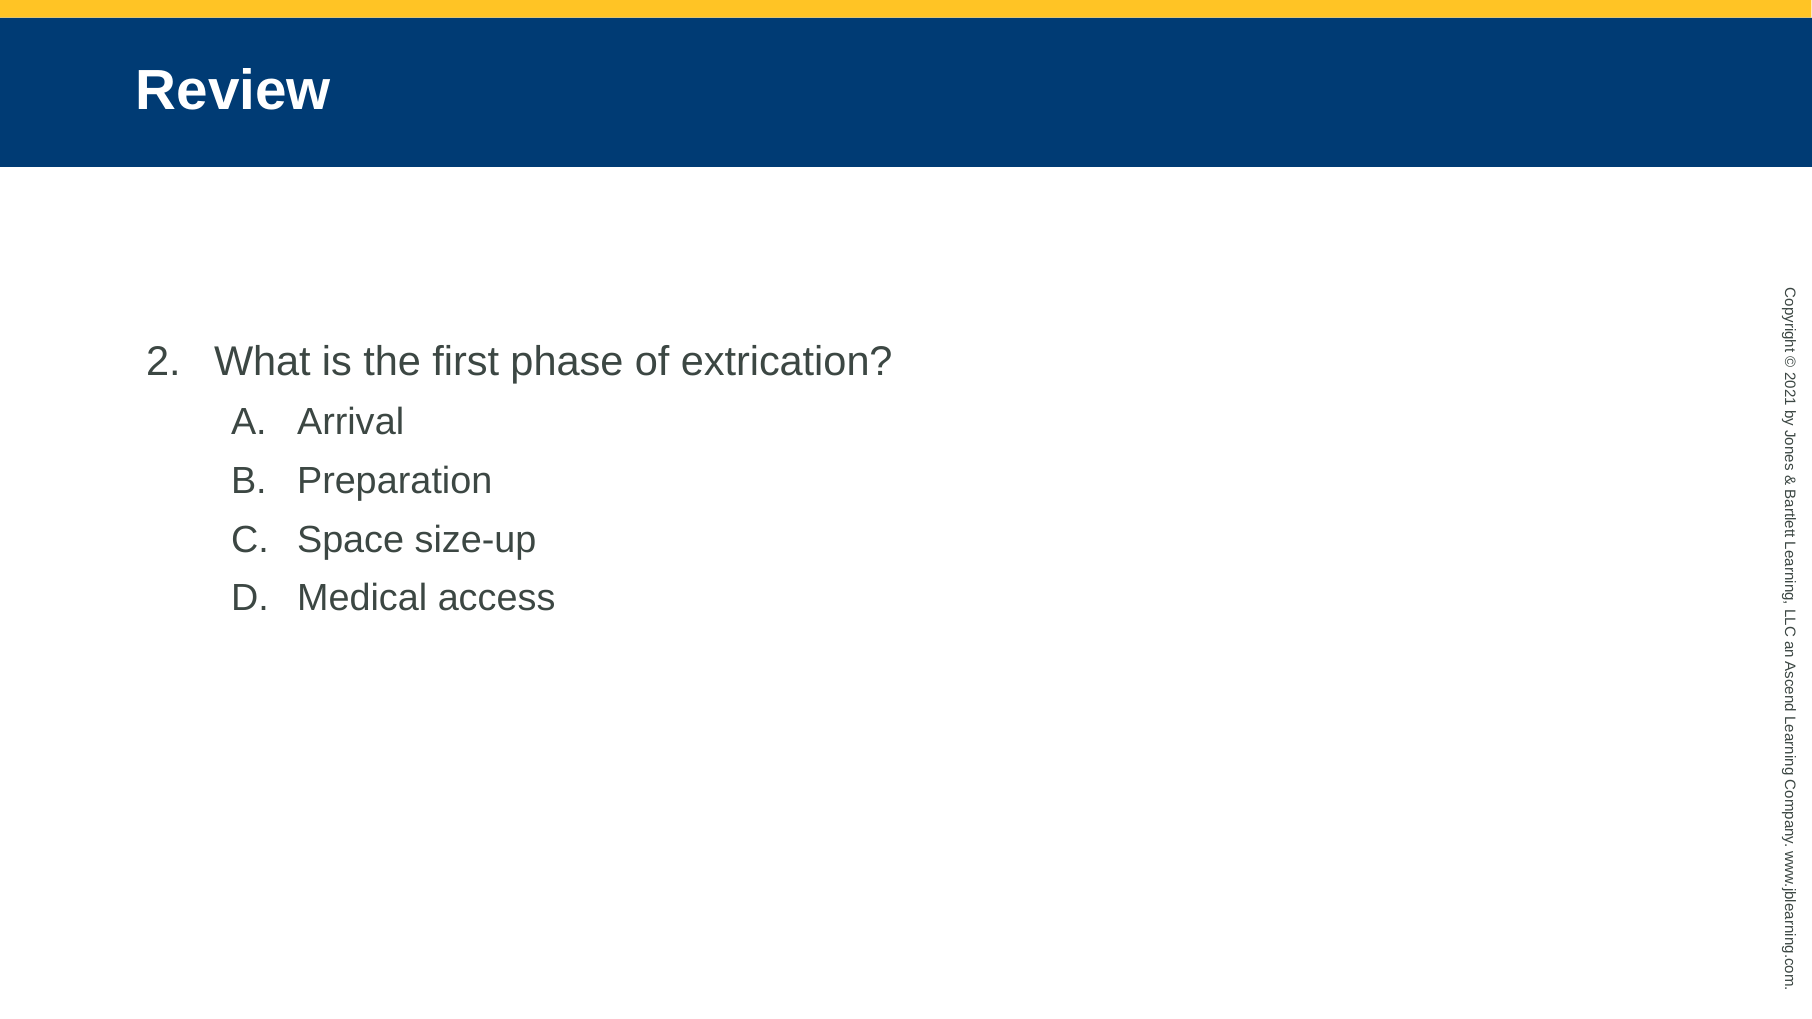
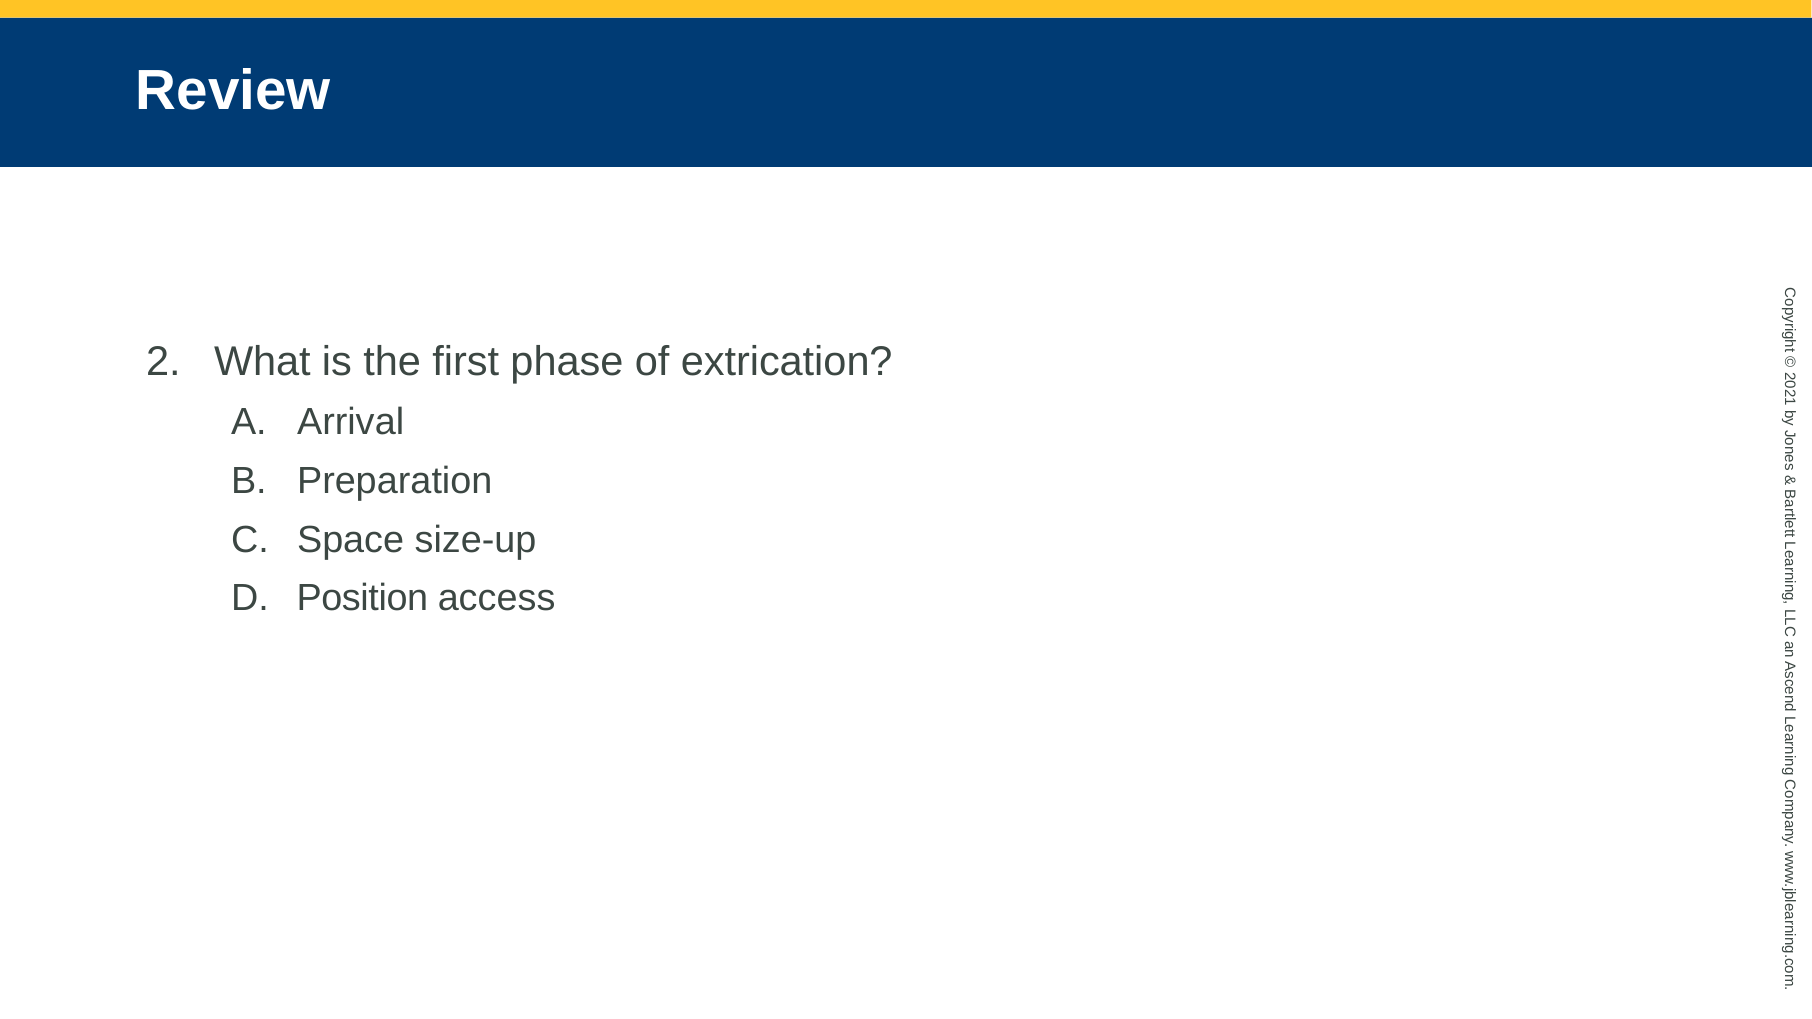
Medical: Medical -> Position (362, 598)
